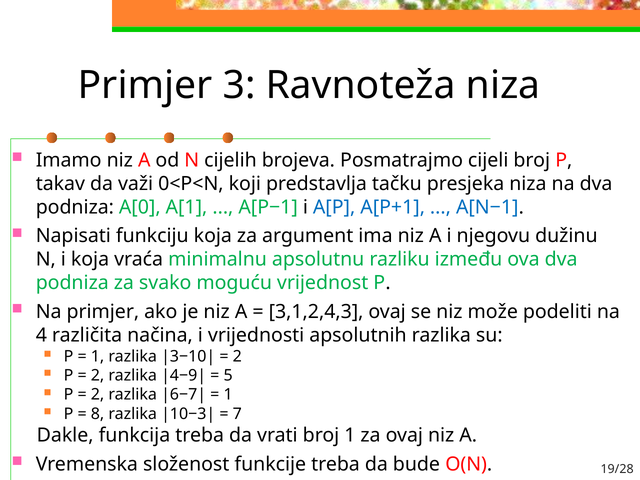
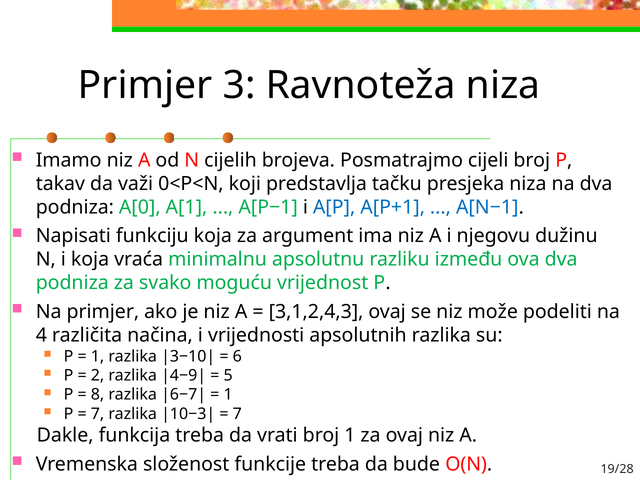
2: 2 -> 6 (237, 356)
2: 2 -> 8 (98, 395)
8: 8 -> 7 (98, 414)
